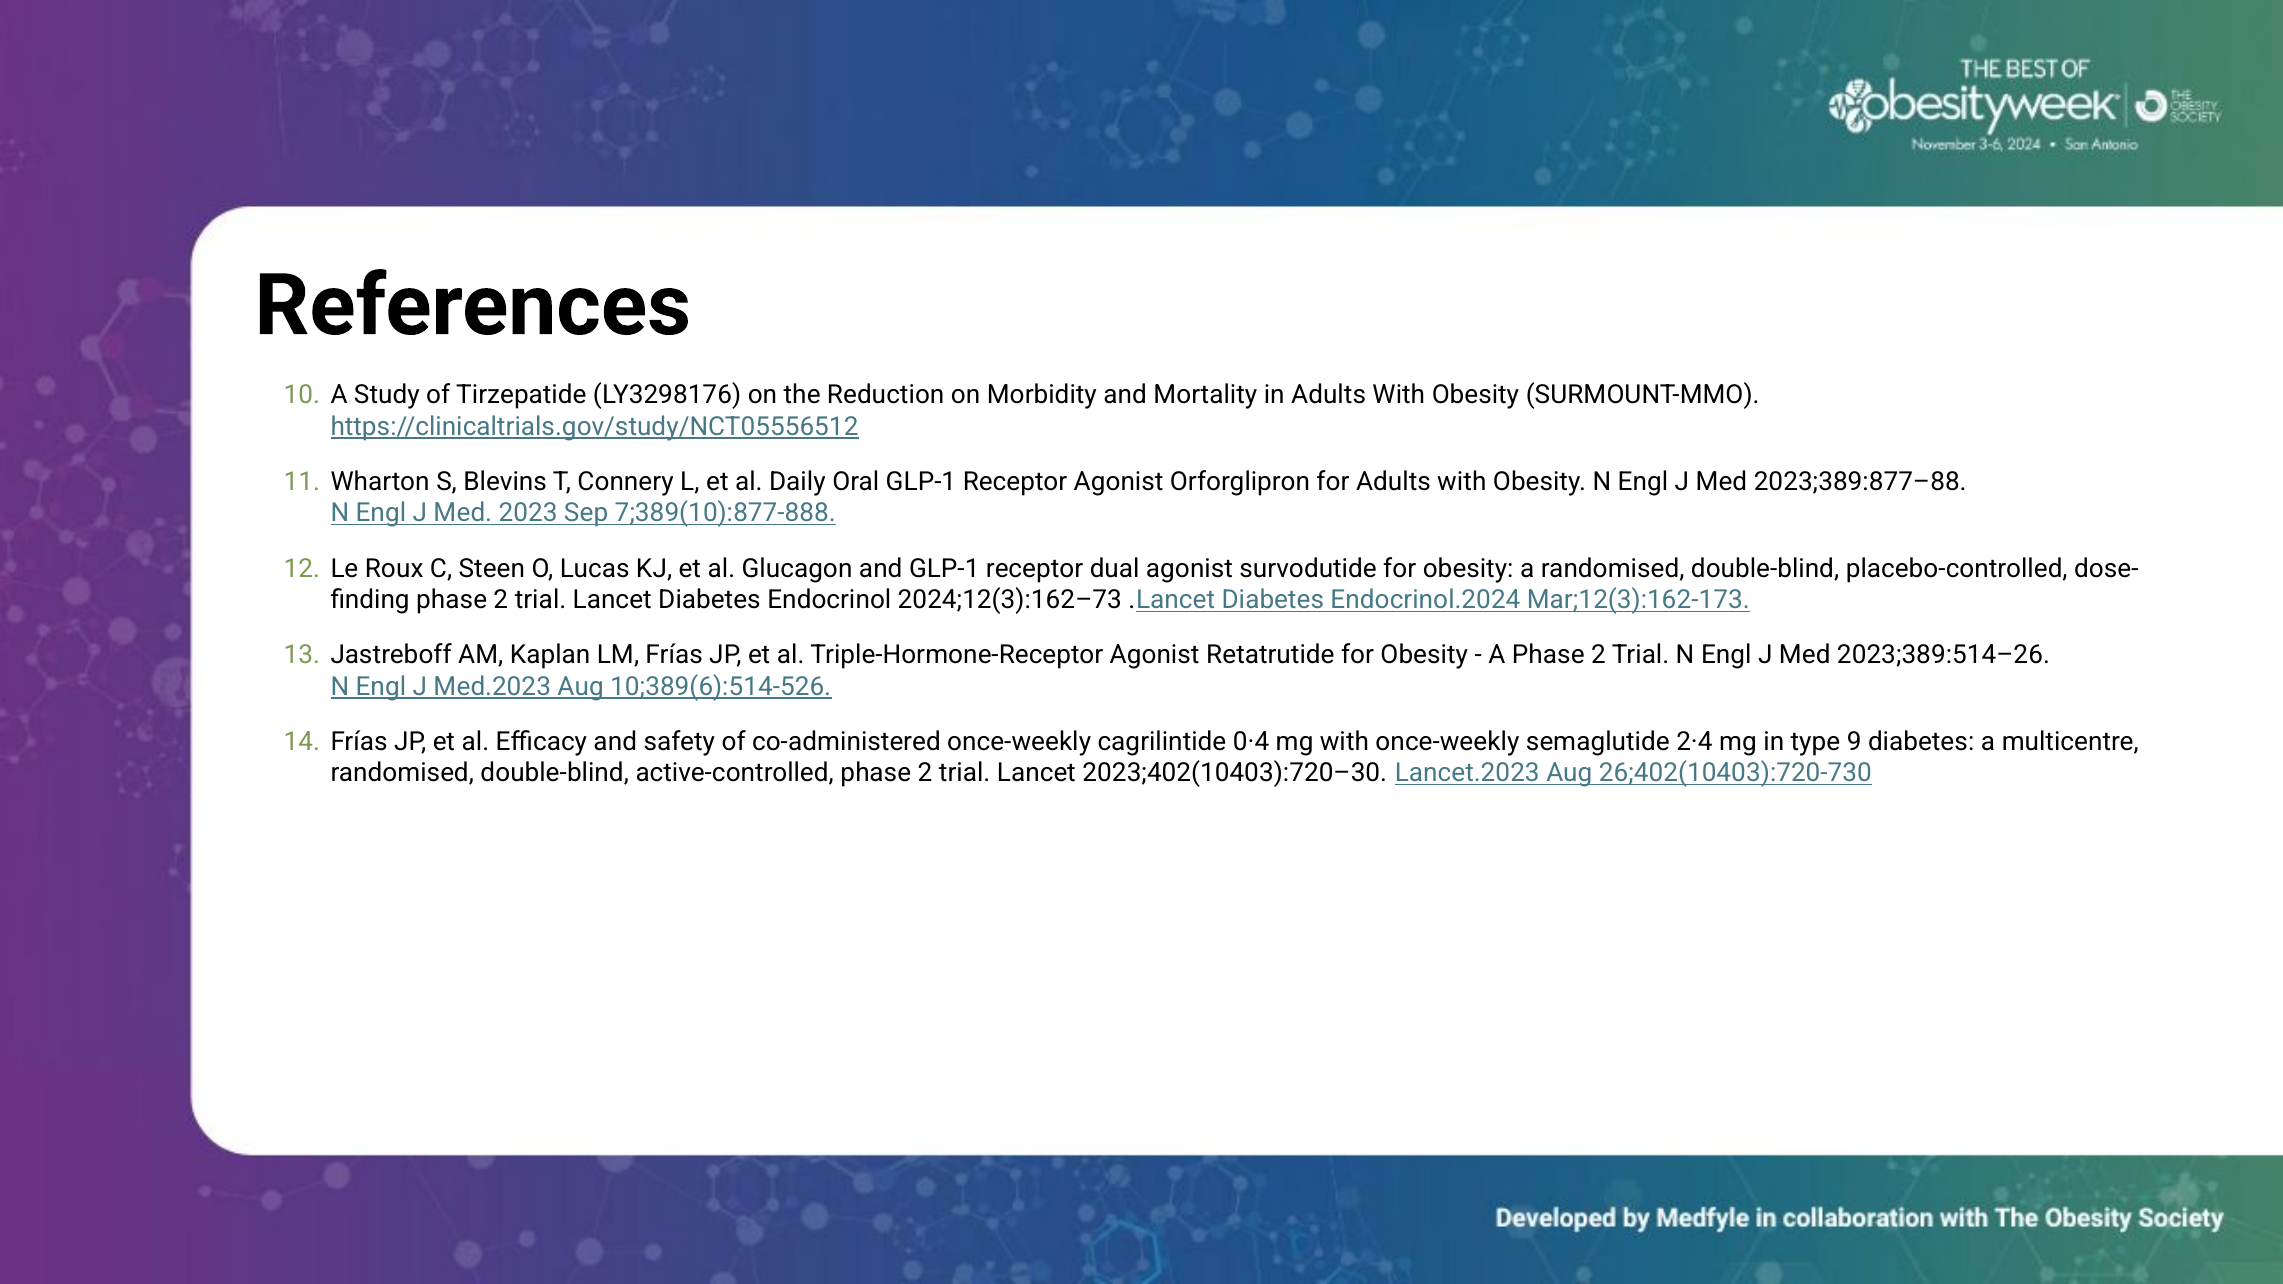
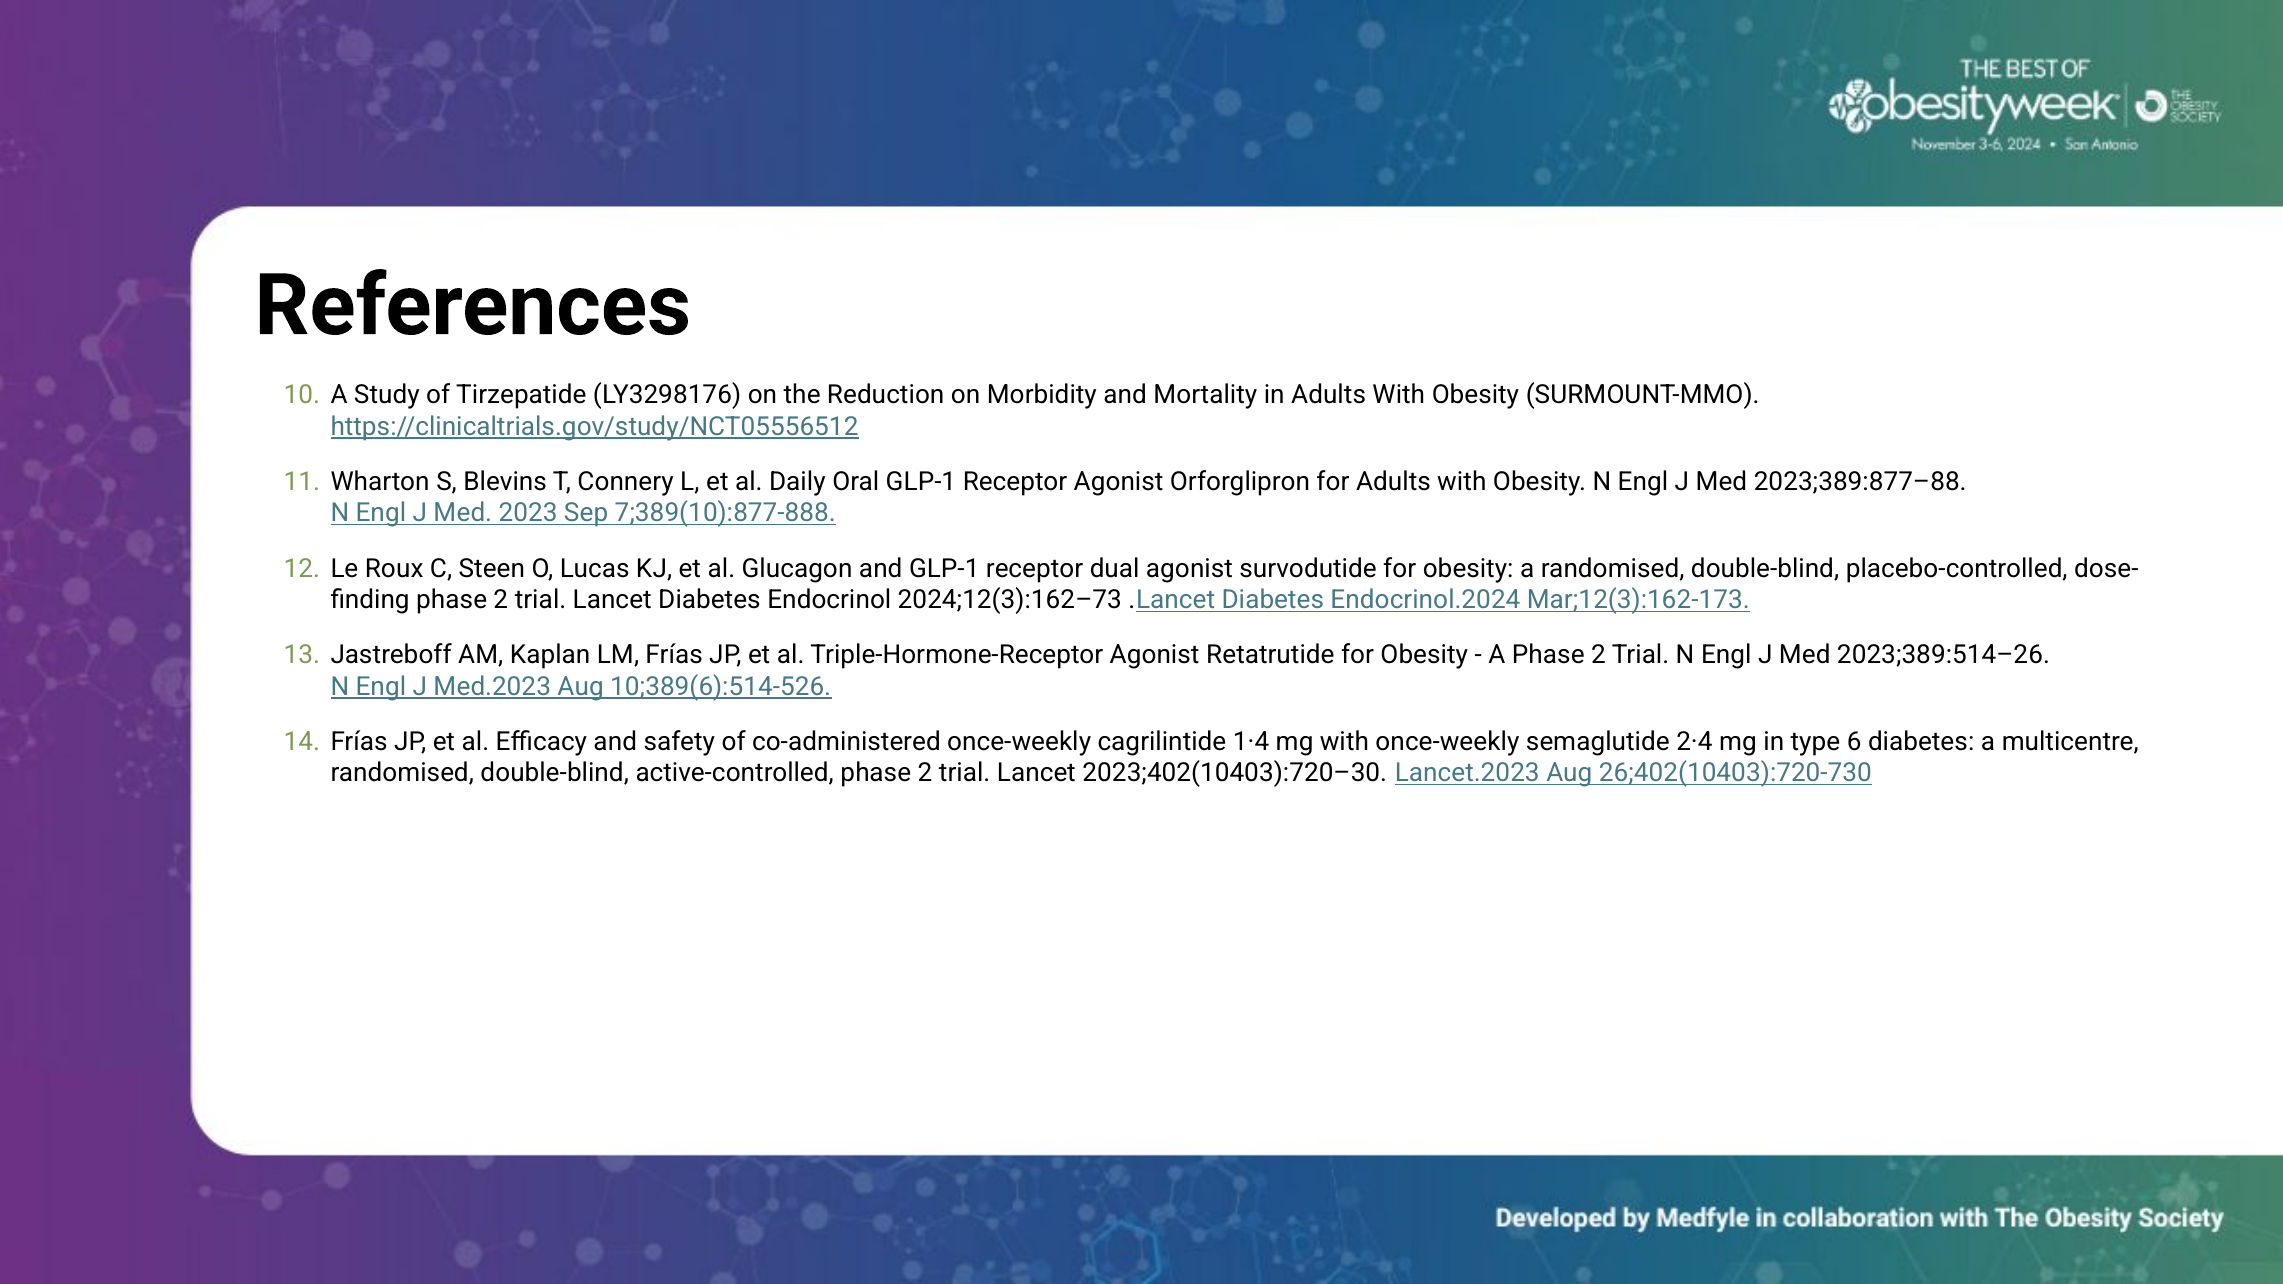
0·4: 0·4 -> 1·4 (1251, 742)
9: 9 -> 6 (1854, 742)
